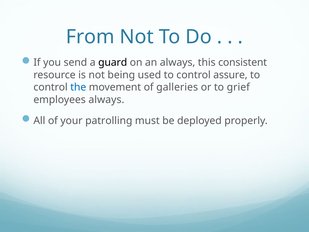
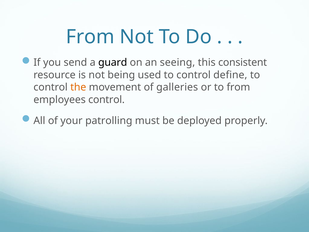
an always: always -> seeing (177, 63)
assure: assure -> define (230, 75)
the colour: blue -> orange (78, 87)
to grief: grief -> from (238, 87)
employees always: always -> control (106, 100)
